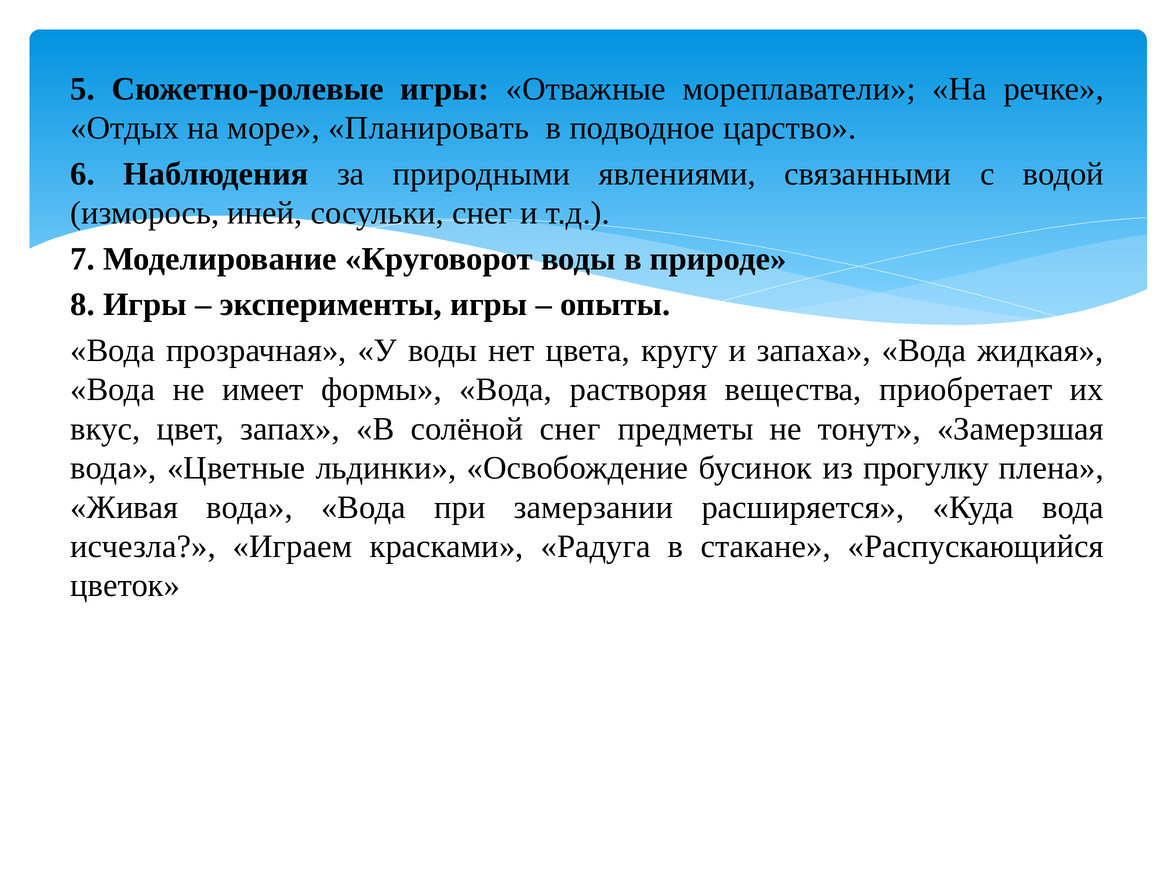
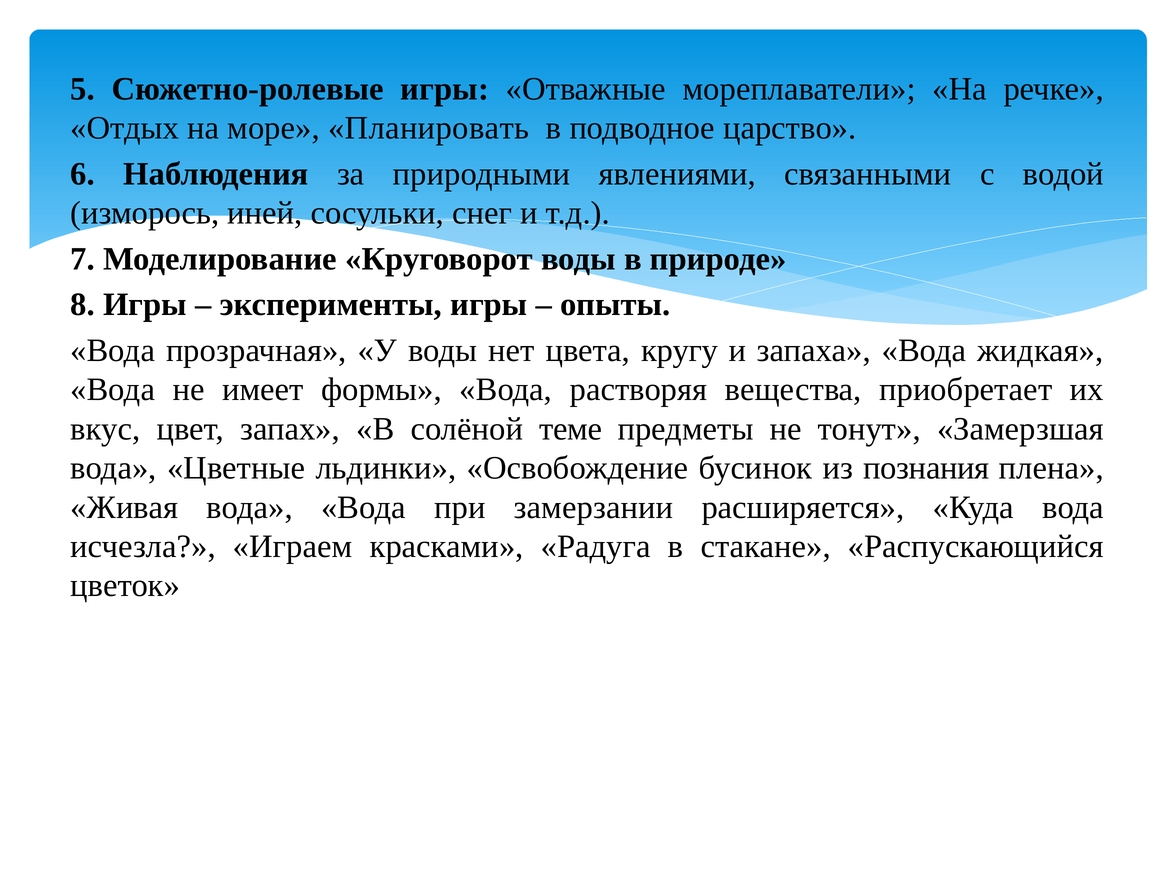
солёной снег: снег -> теме (571, 429)
прогулку: прогулку -> познания (926, 468)
